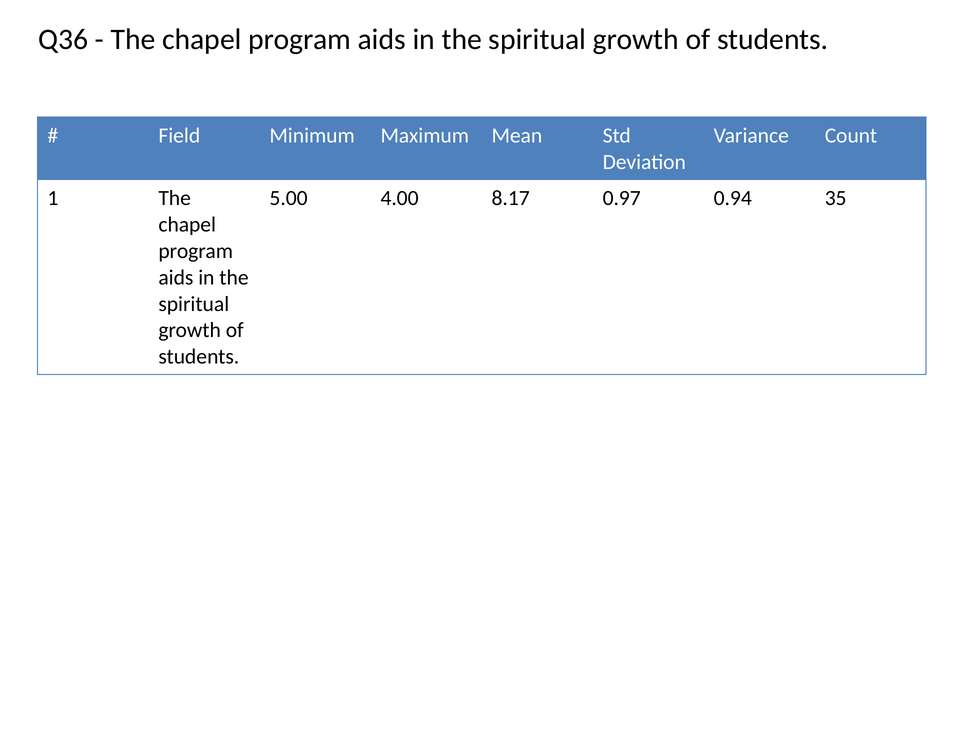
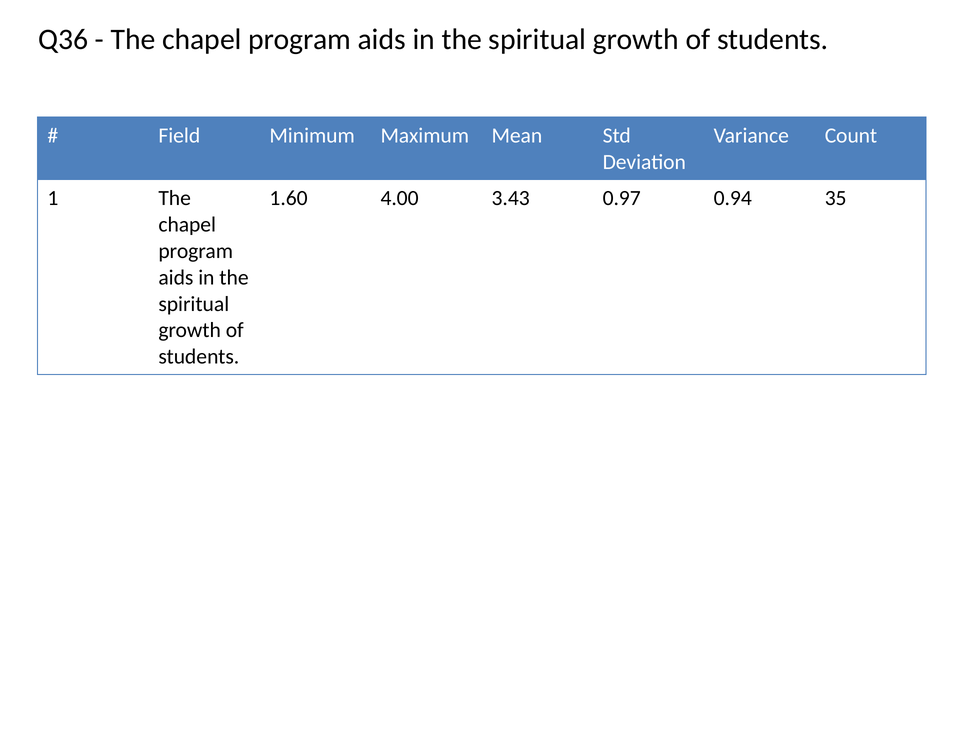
5.00: 5.00 -> 1.60 (289, 198)
8.17: 8.17 -> 3.43 (511, 198)
